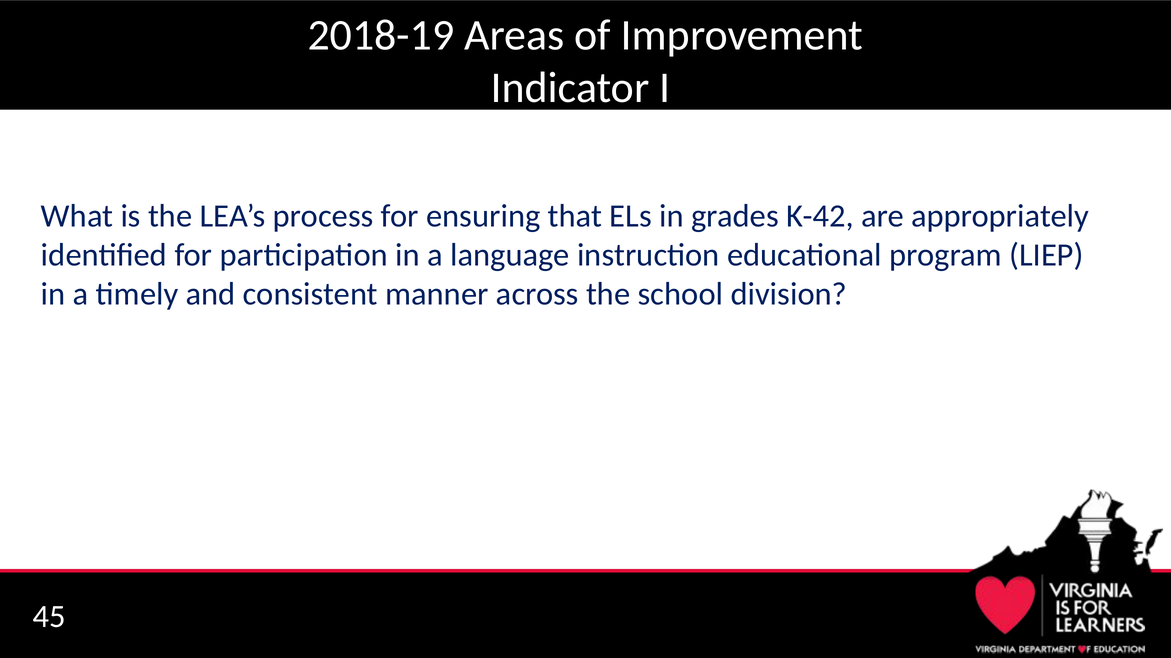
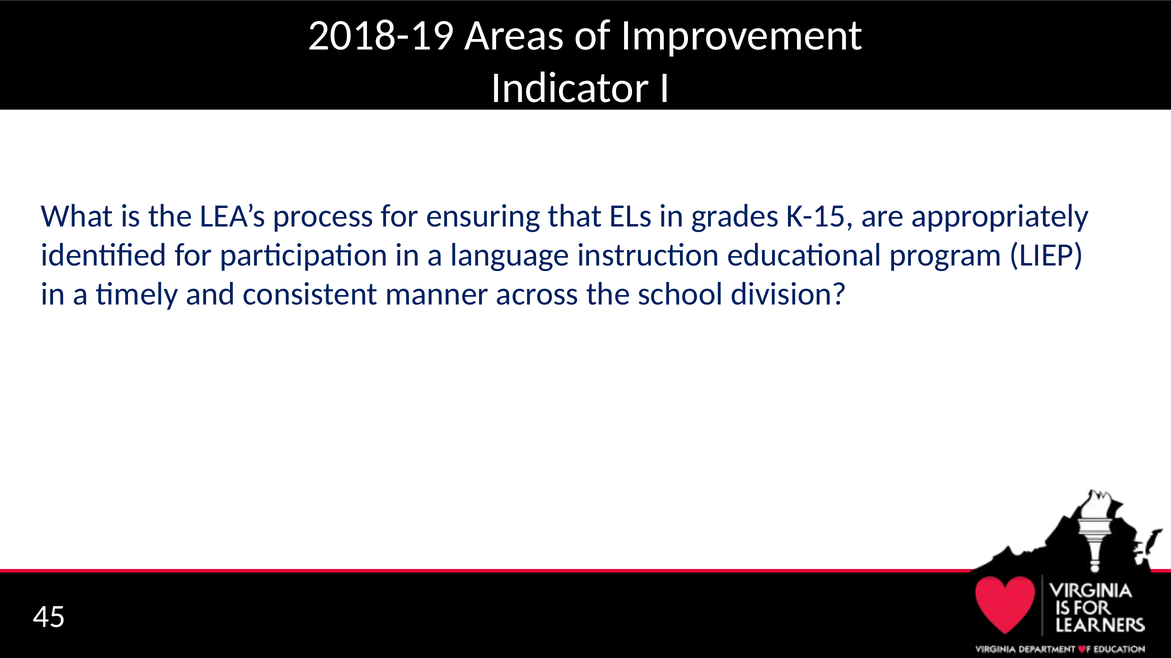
K-42: K-42 -> K-15 (820, 216)
